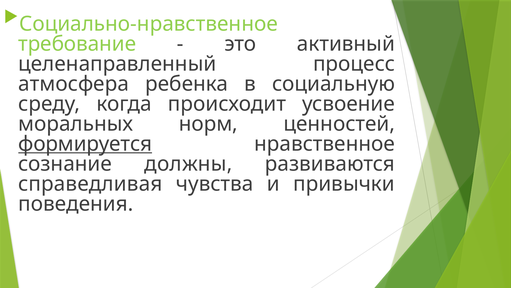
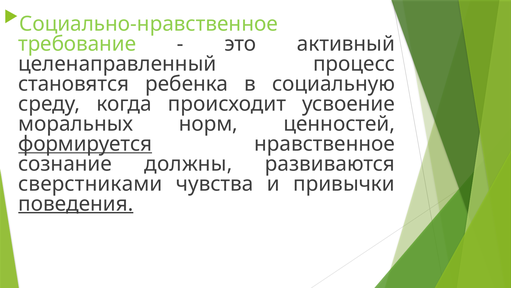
атмосфера: атмосфера -> становятся (74, 84)
справедливая: справедливая -> сверстниками (90, 183)
поведения underline: none -> present (76, 203)
